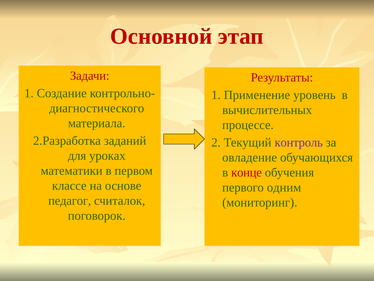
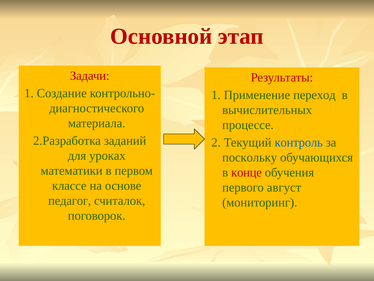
уровень: уровень -> переход (314, 95)
контроль colour: purple -> blue (299, 142)
овладение: овладение -> поскольку (250, 157)
одним: одним -> август (284, 187)
